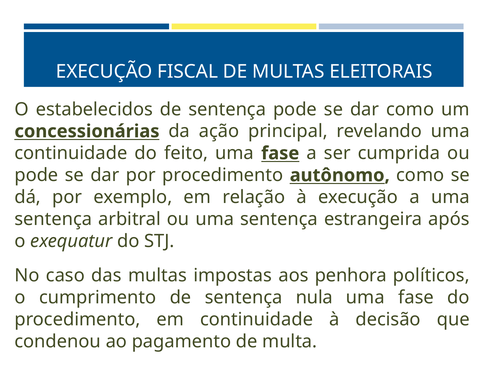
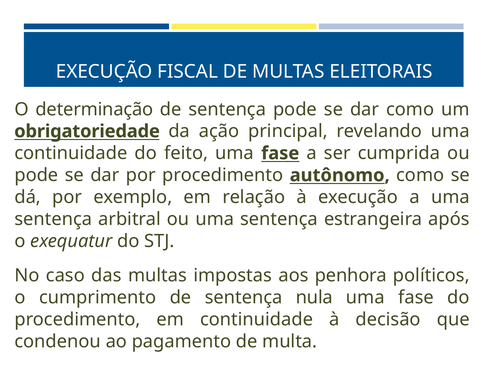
estabelecidos: estabelecidos -> determinação (94, 109)
concessionárias: concessionárias -> obrigatoriedade (87, 131)
